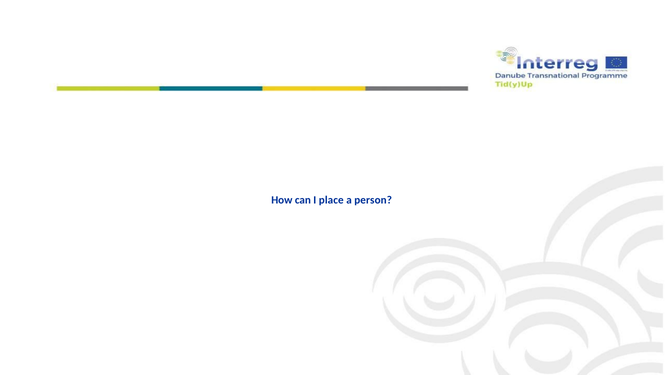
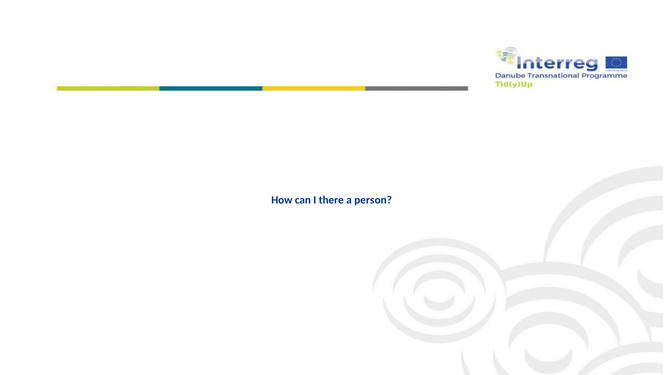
place: place -> there (331, 200)
